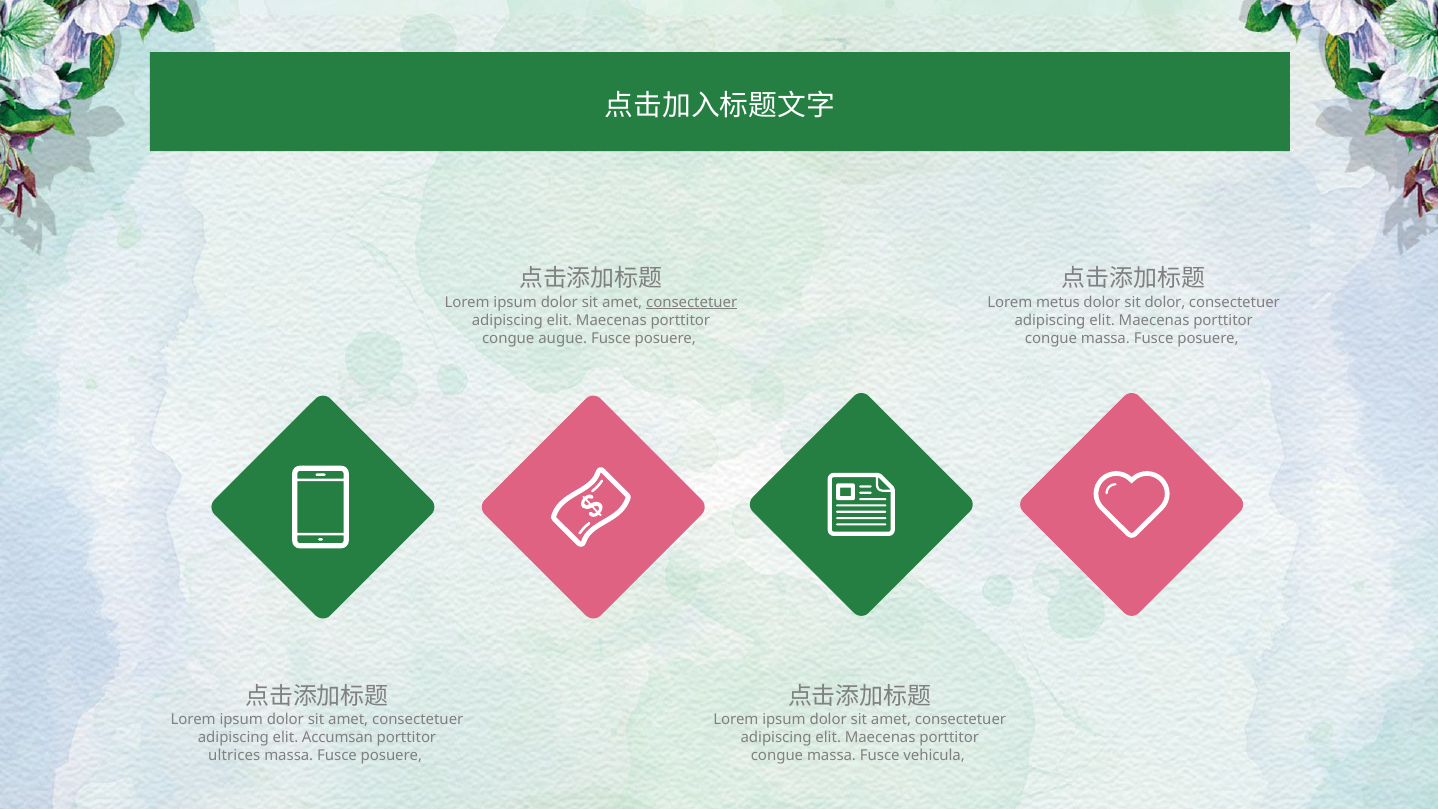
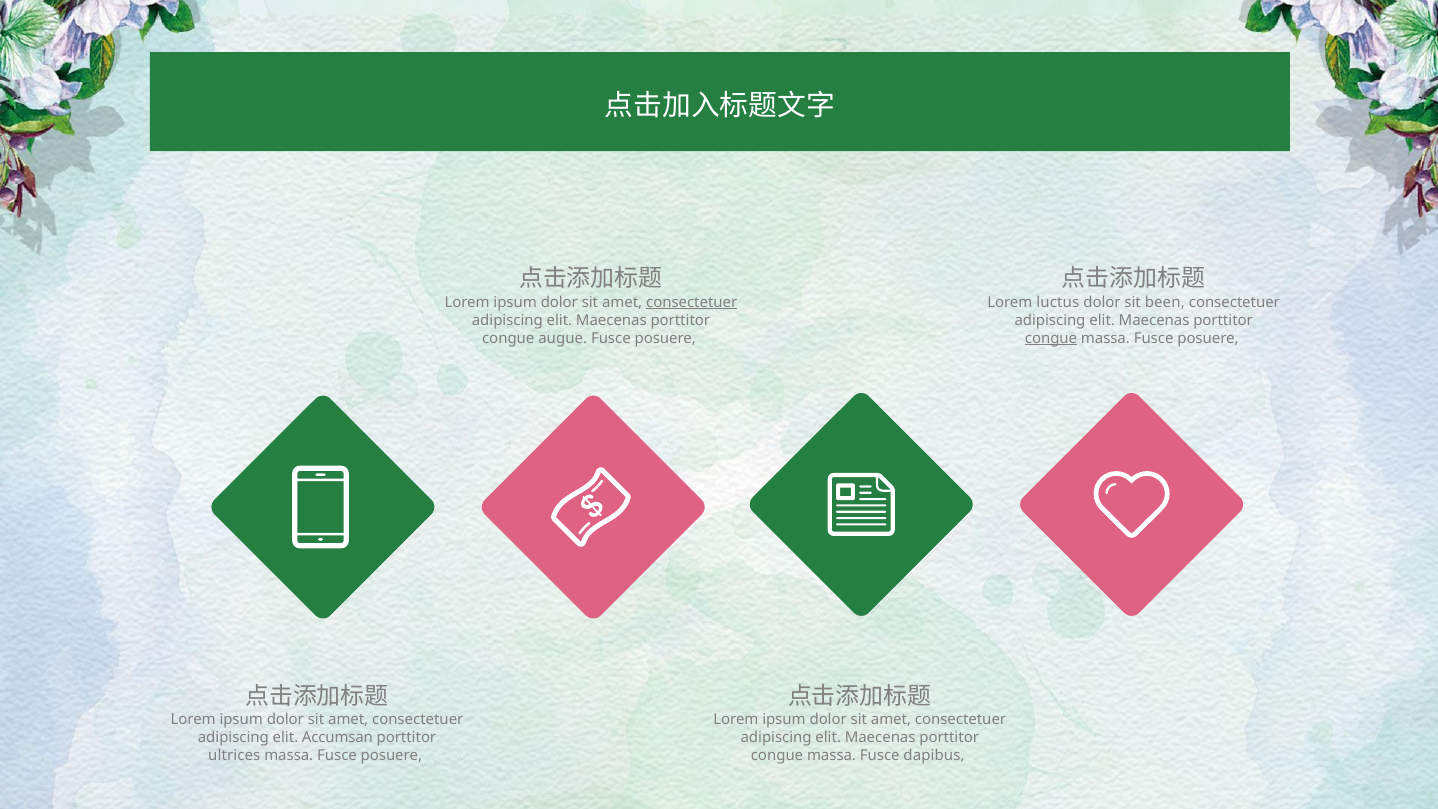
metus: metus -> luctus (1058, 302)
sit dolor: dolor -> been (1165, 302)
congue underline: none -> present (1051, 338)
vehicula: vehicula -> dapibus (934, 756)
